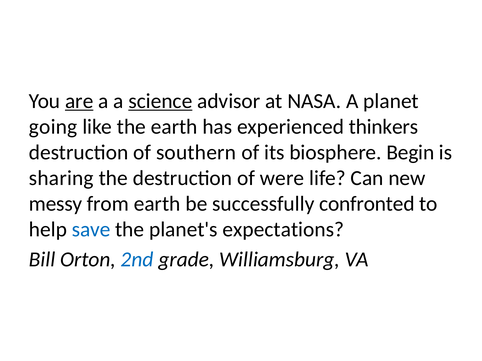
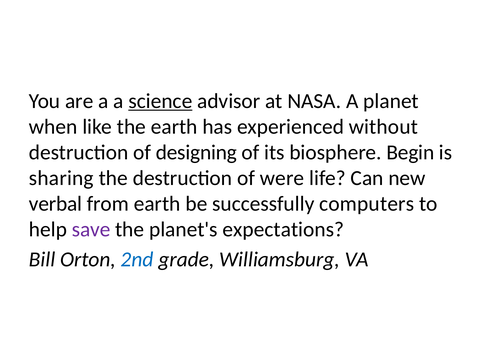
are underline: present -> none (79, 101)
going: going -> when (53, 127)
thinkers: thinkers -> without (383, 127)
southern: southern -> designing (196, 153)
messy: messy -> verbal (56, 204)
confronted: confronted -> computers (367, 204)
save colour: blue -> purple (91, 230)
